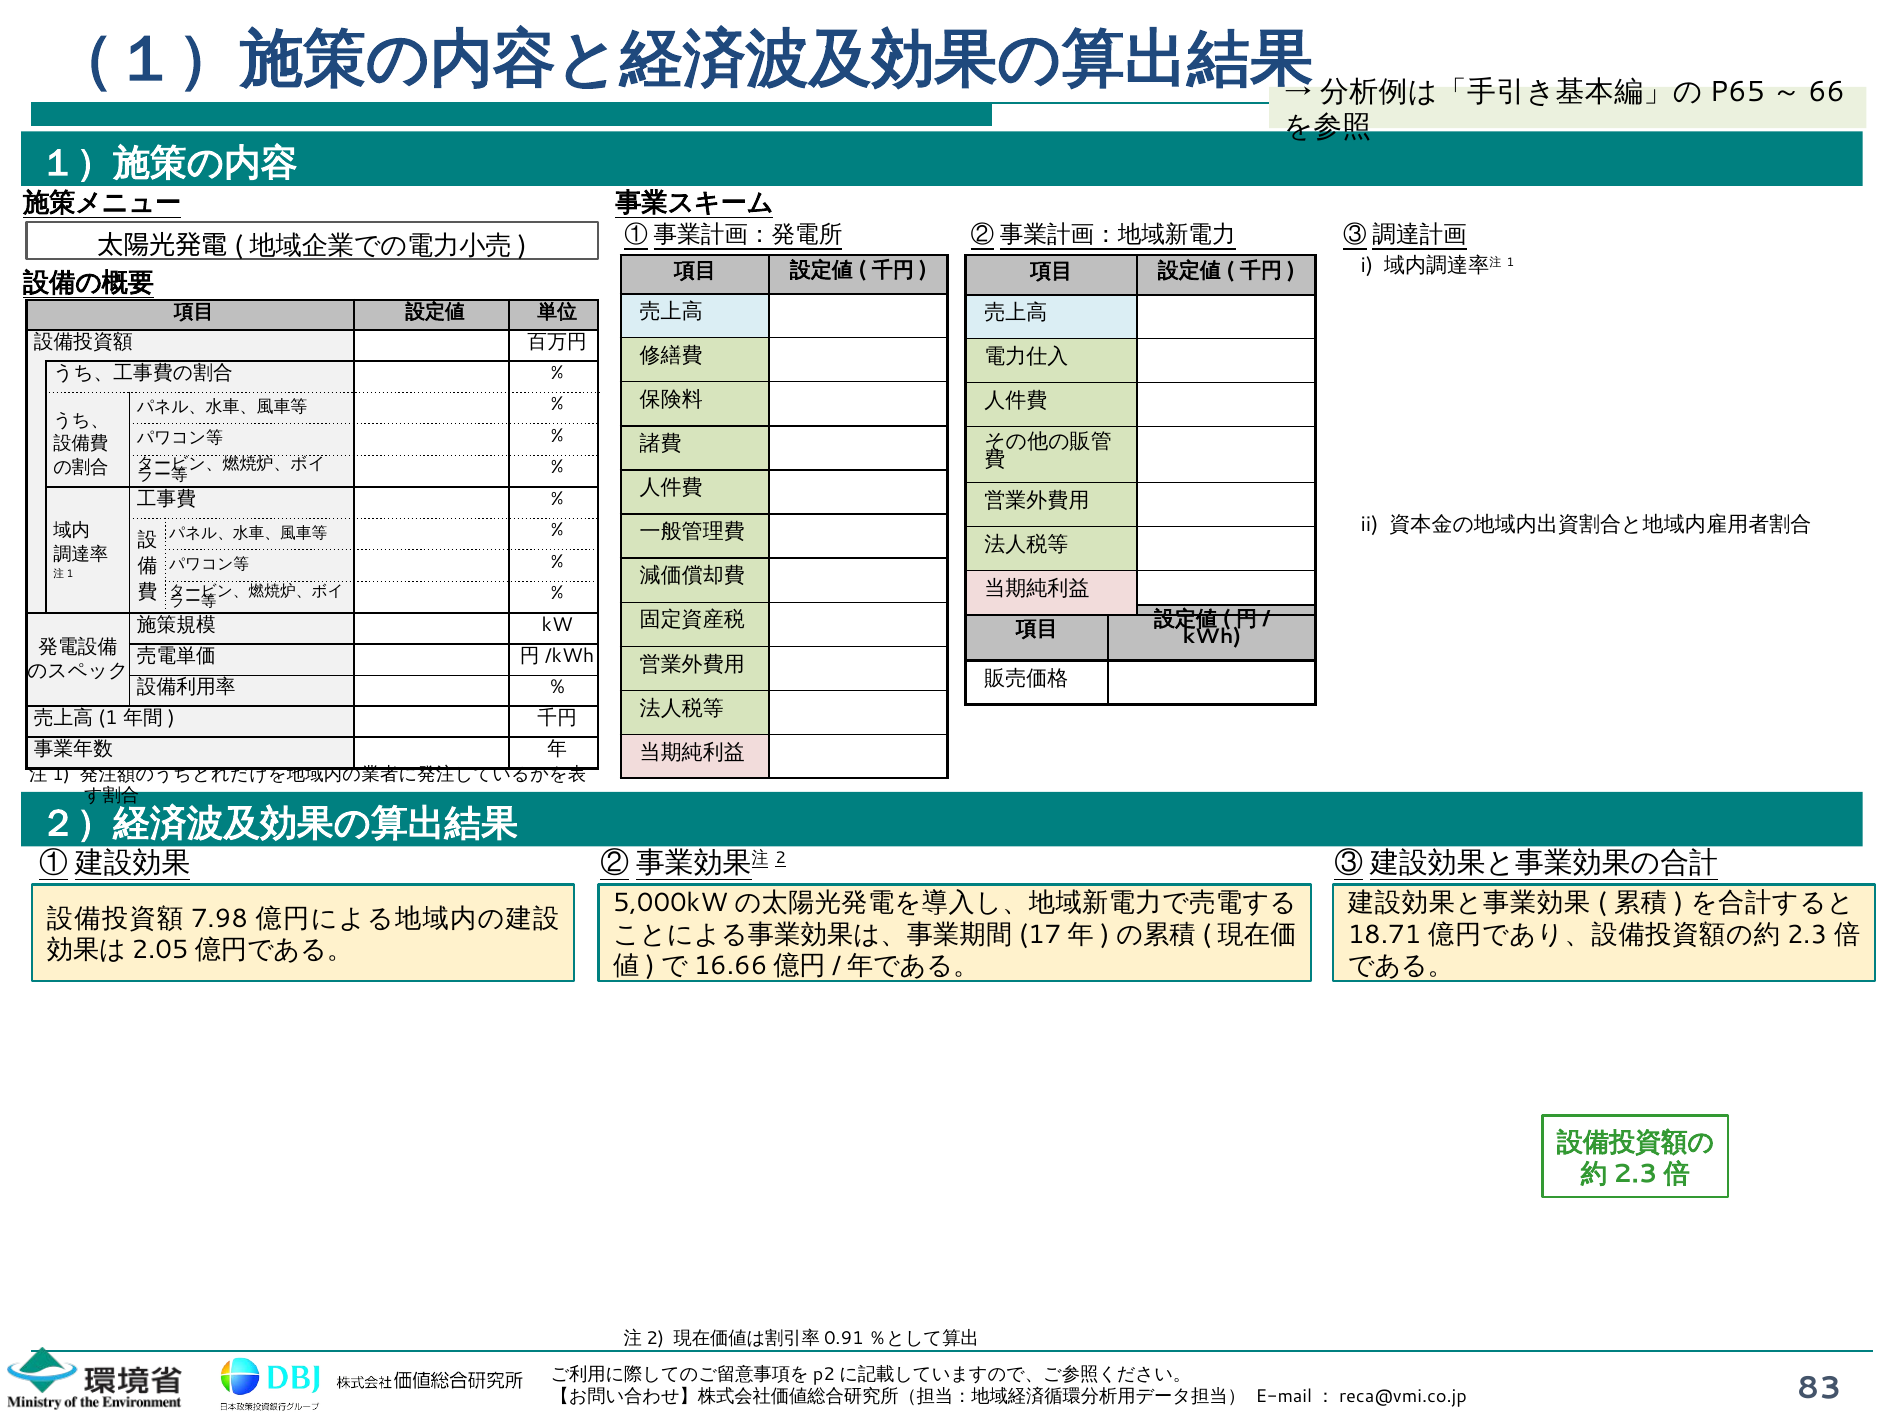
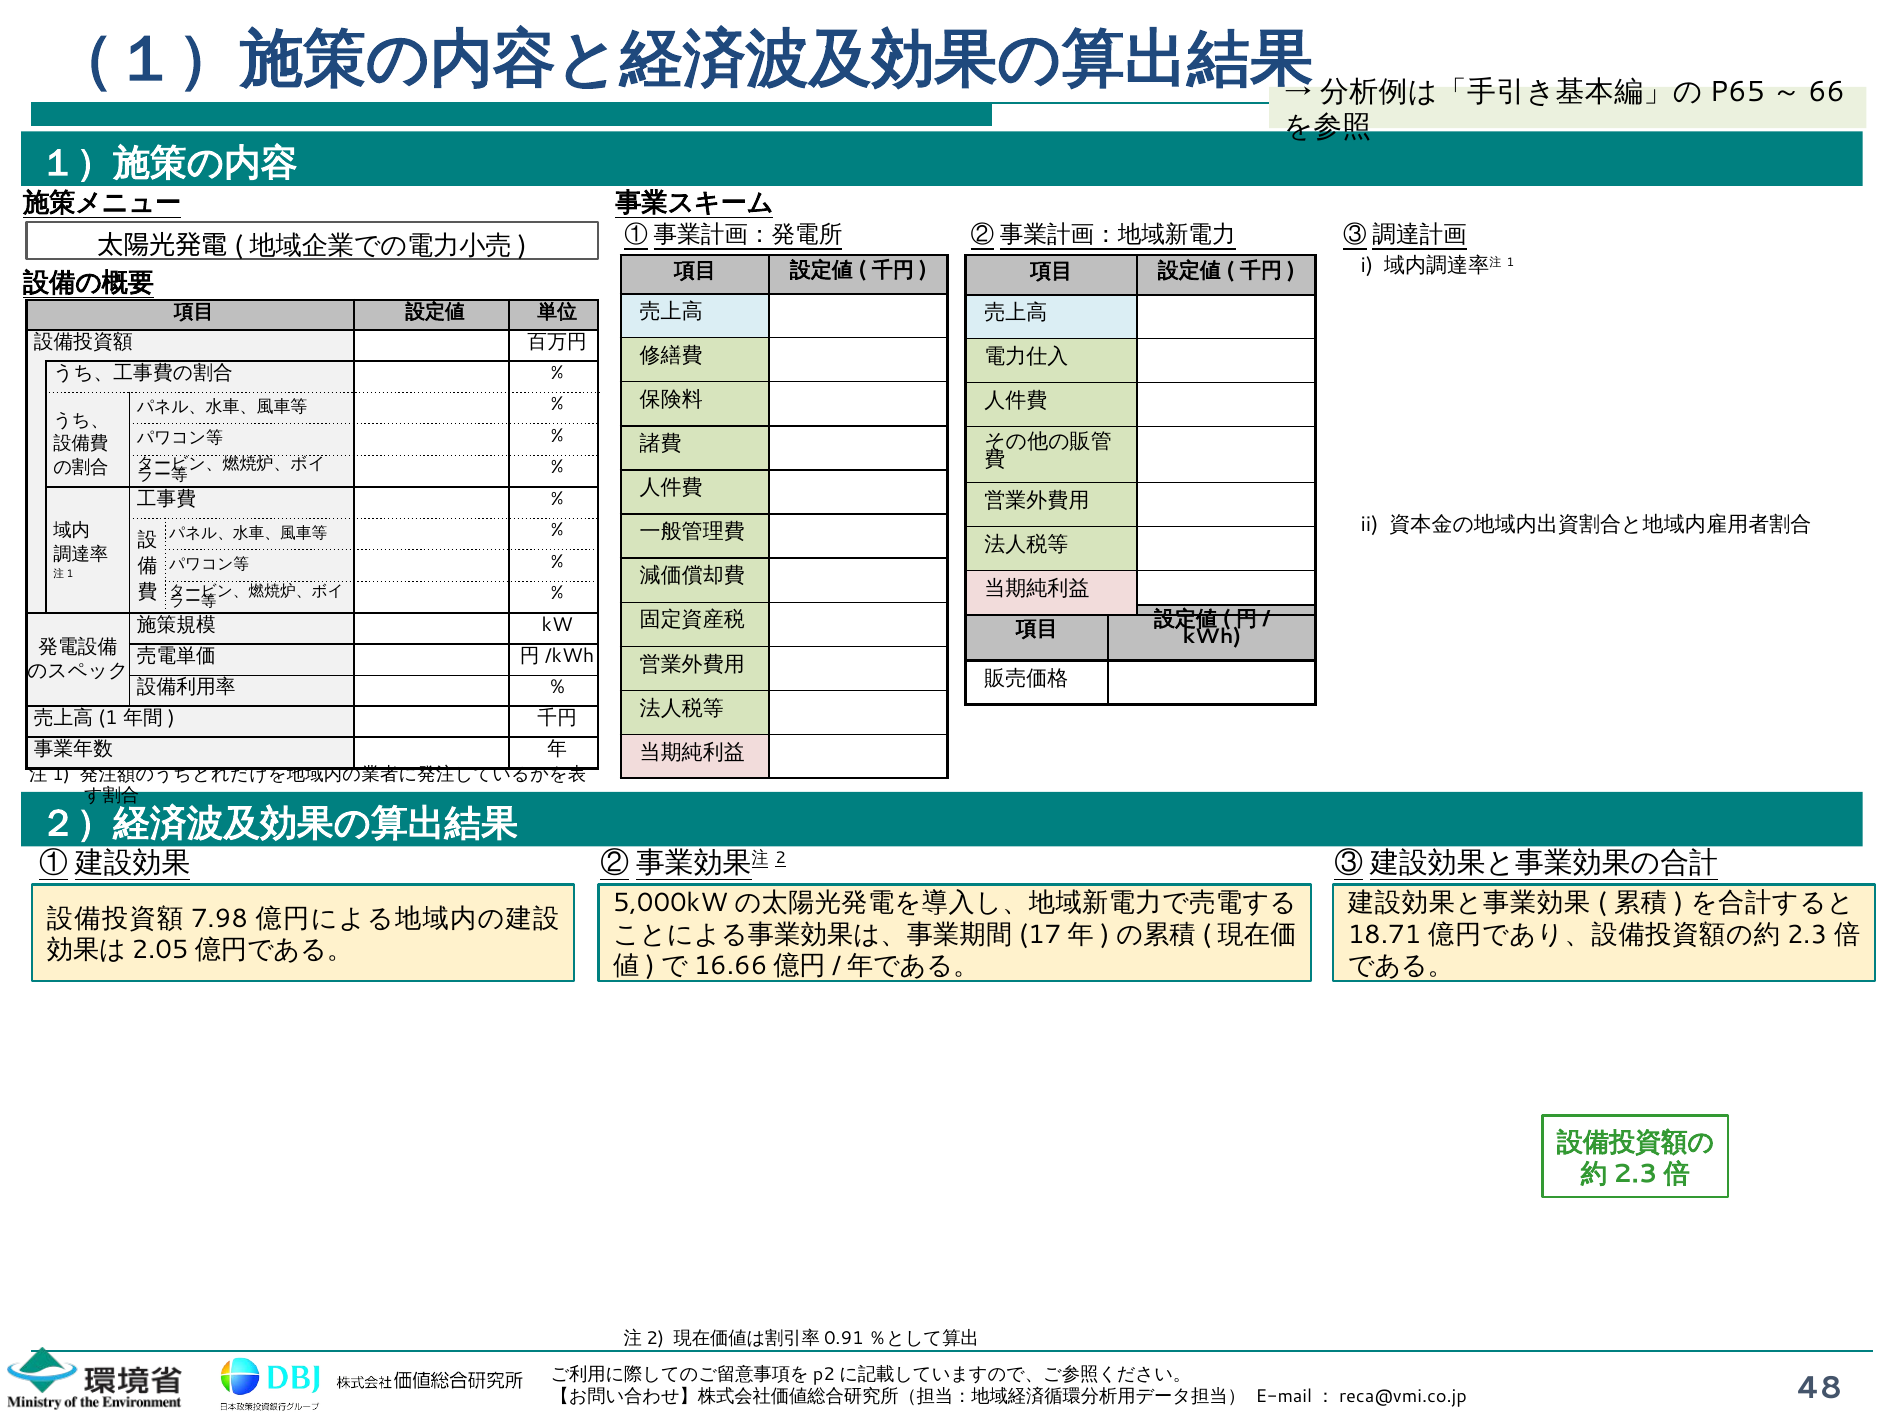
83: 83 -> 48 (1819, 1388)
